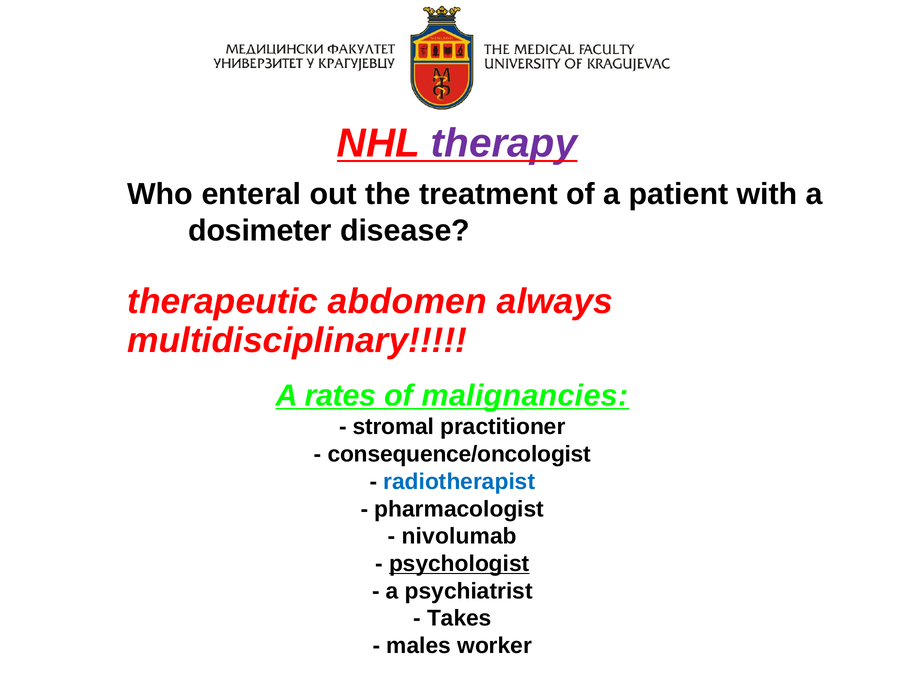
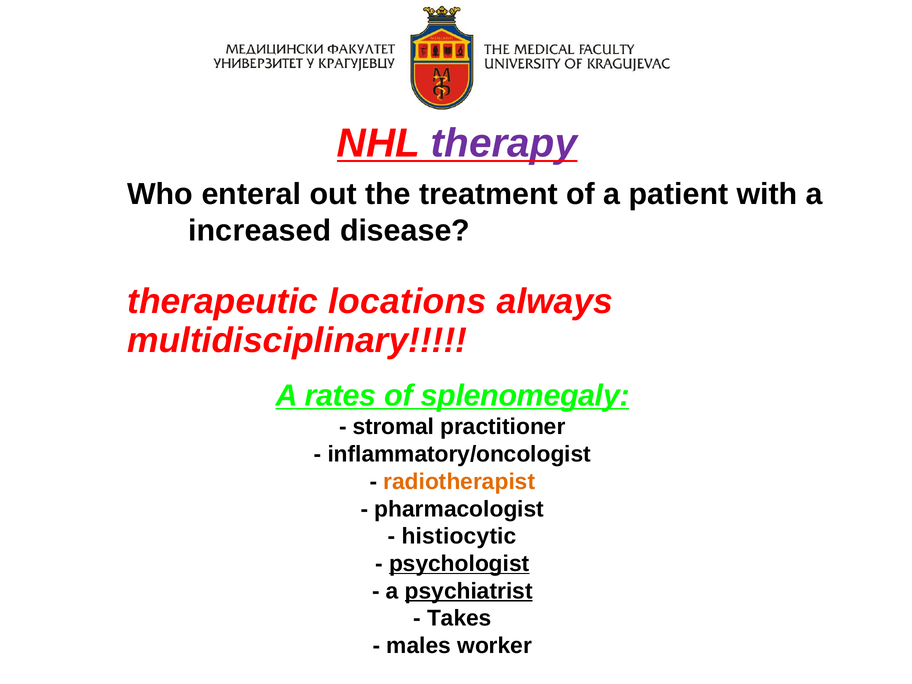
dosimeter: dosimeter -> increased (260, 231)
abdomen: abdomen -> locations (407, 301)
malignancies: malignancies -> splenomegaly (525, 396)
consequence/oncologist: consequence/oncologist -> inflammatory/oncologist (459, 454)
radiotherapist colour: blue -> orange (459, 482)
nivolumab: nivolumab -> histiocytic (459, 536)
psychiatrist underline: none -> present (469, 591)
